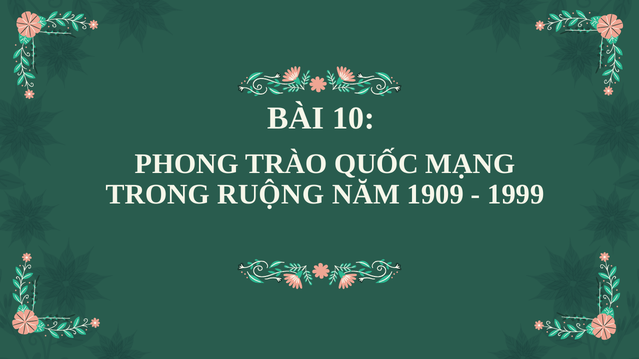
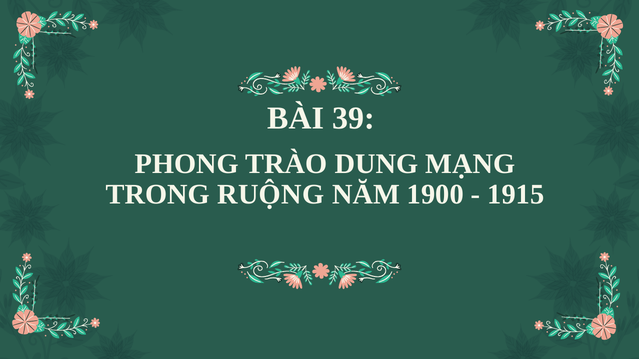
10: 10 -> 39 (353, 119)
QUỐC: QUỐC -> DUNG (376, 164)
1909: 1909 -> 1900 (435, 195)
1999: 1999 -> 1915 (516, 195)
